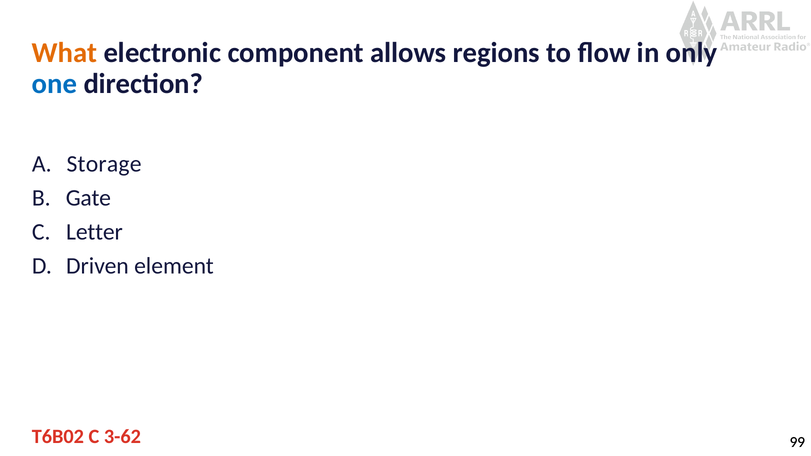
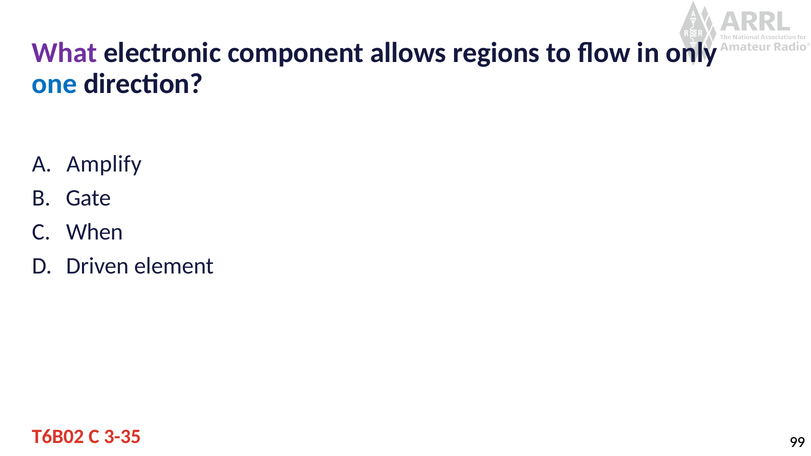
What colour: orange -> purple (65, 53)
Storage: Storage -> Amplify (104, 164)
Letter: Letter -> When (94, 232)
3-62: 3-62 -> 3-35 (122, 437)
